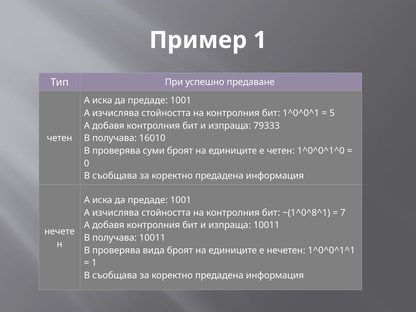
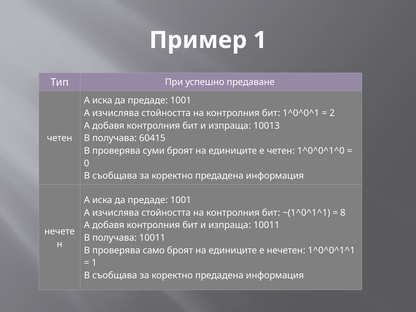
5: 5 -> 2 (332, 113)
79333: 79333 -> 10013 (267, 126)
16010: 16010 -> 60415 (152, 138)
~(1^0^8^1: ~(1^0^8^1 -> ~(1^0^1^1 (306, 213)
7: 7 -> 8 (343, 213)
вида: вида -> само (154, 250)
